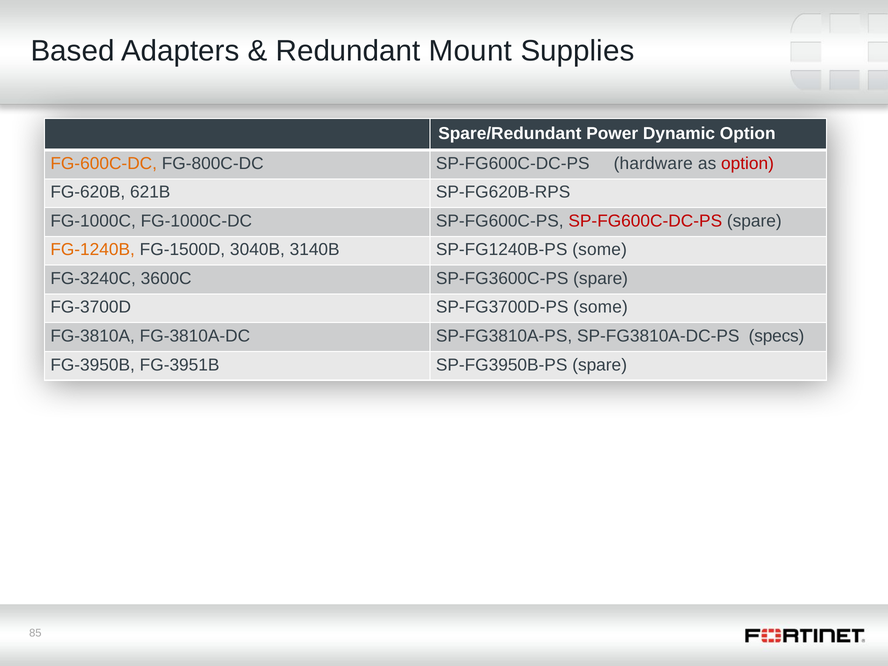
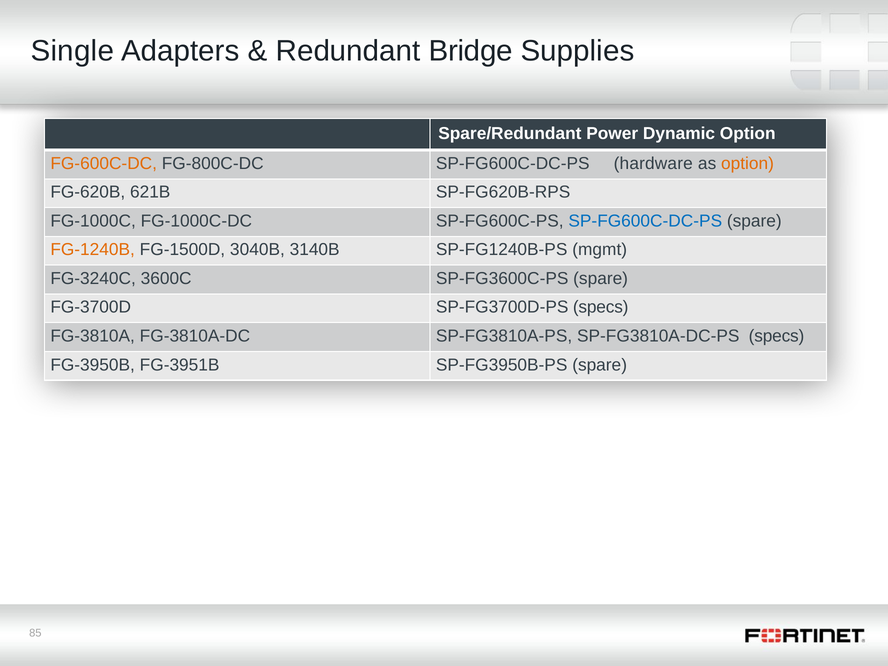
Based: Based -> Single (72, 51)
Mount: Mount -> Bridge (471, 51)
option colour: red -> orange (747, 163)
SP-FG600C-DC-PS colour: red -> blue (645, 221)
SP-FG1240B-PS some: some -> mgmt (600, 250)
SP-FG3700D-PS some: some -> specs (601, 307)
